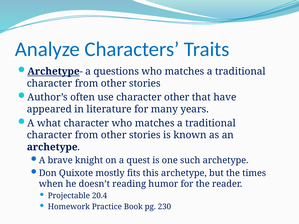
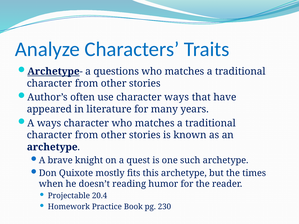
character other: other -> ways (177, 97)
A what: what -> ways (49, 123)
